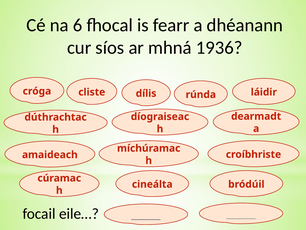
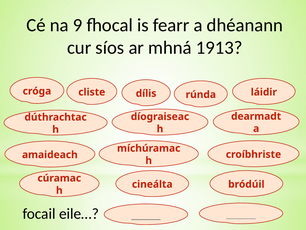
6: 6 -> 9 (78, 25)
1936: 1936 -> 1913 (219, 48)
